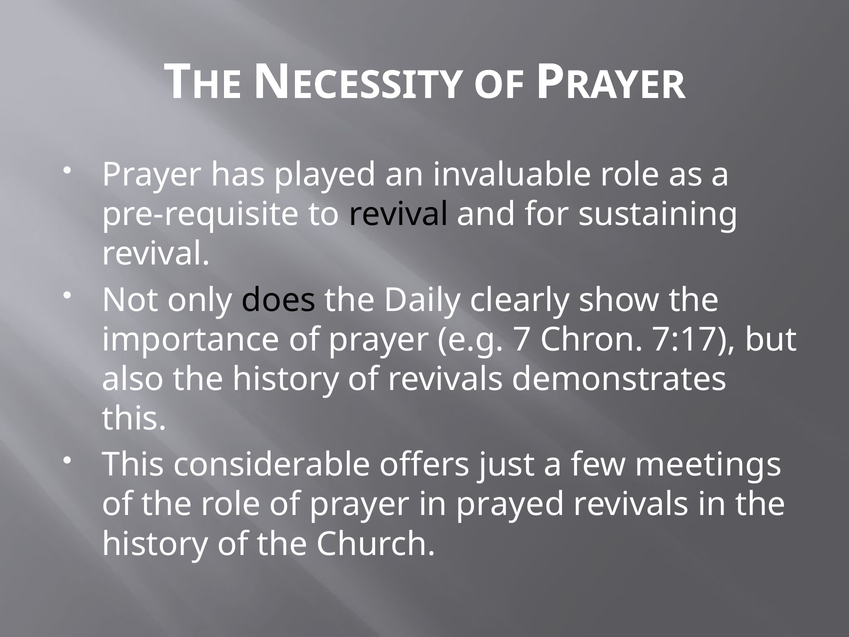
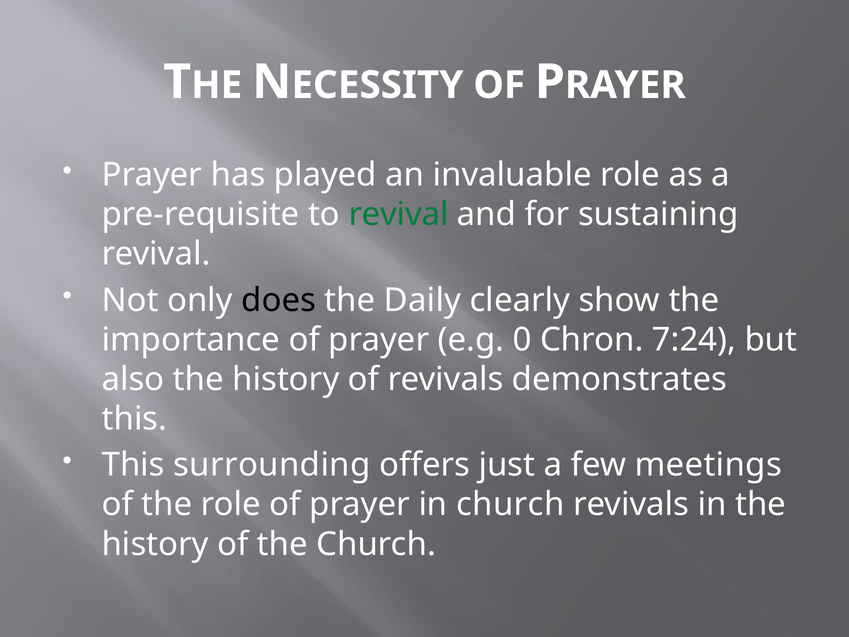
revival colour: black -> green (399, 214)
7: 7 -> 0 (522, 340)
7:17: 7:17 -> 7:24 (694, 340)
considerable: considerable -> surrounding (272, 465)
in prayed: prayed -> church (510, 504)
